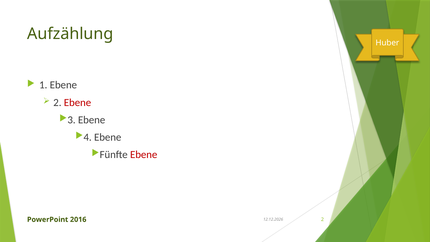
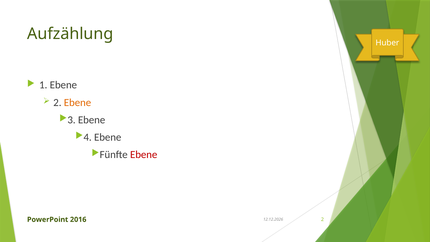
Ebene colour: red -> orange (78, 102)
